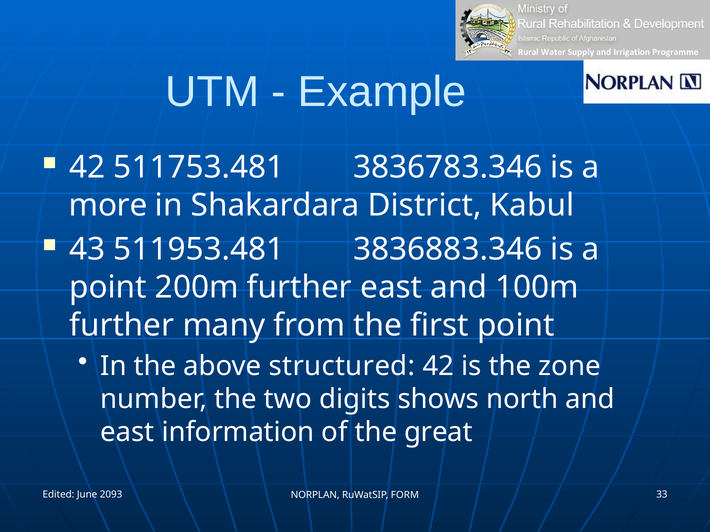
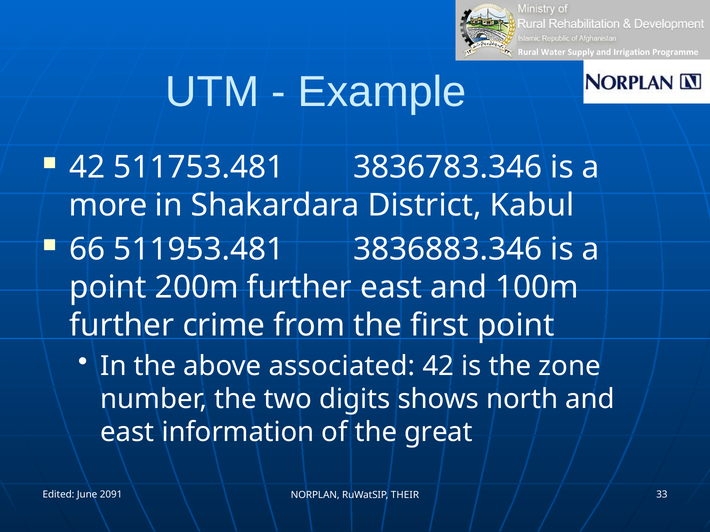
43: 43 -> 66 (87, 250)
many: many -> crime (224, 326)
structured: structured -> associated (342, 366)
2093: 2093 -> 2091 (111, 495)
FORM: FORM -> THEIR (405, 495)
